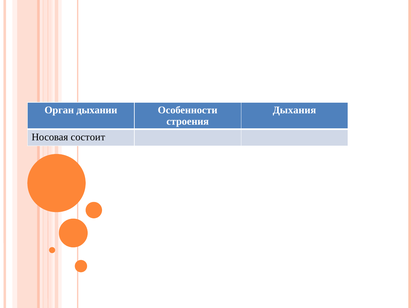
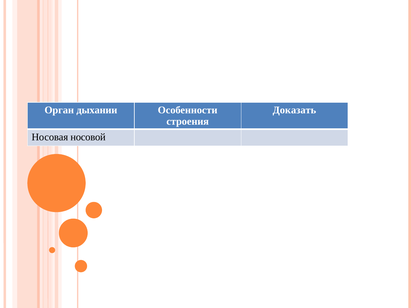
Дыхания: Дыхания -> Доказать (294, 110)
состоит: состоит -> носовой (88, 137)
